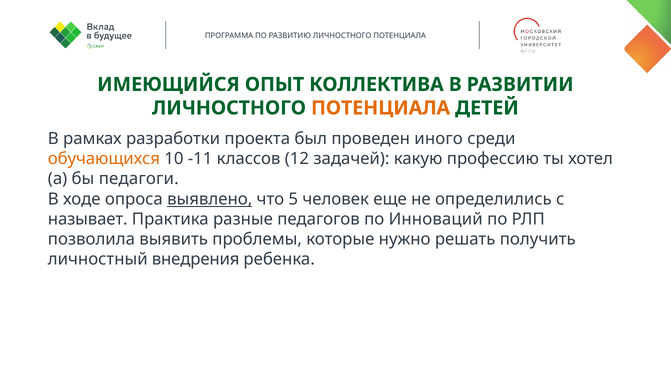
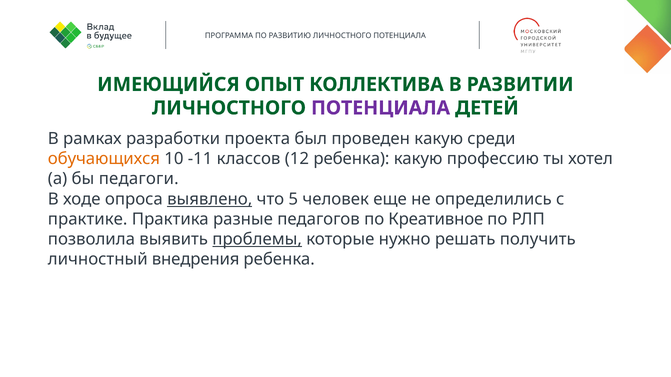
ПОТЕНЦИАЛА colour: orange -> purple (381, 108)
проведен иного: иного -> какую (439, 139)
12 задачей: задачей -> ребенка (351, 159)
называет: называет -> практике (88, 219)
Инноваций: Инноваций -> Креативное (436, 219)
проблемы underline: none -> present (257, 240)
